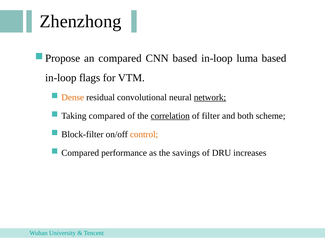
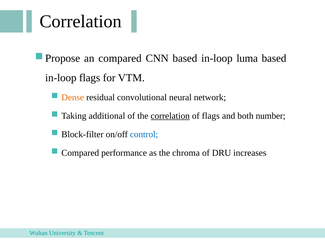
Zhenzhong: Zhenzhong -> Correlation (81, 21)
network underline: present -> none (210, 97)
Taking compared: compared -> additional (107, 116)
of filter: filter -> flags (211, 116)
scheme: scheme -> number (271, 116)
control colour: orange -> blue (144, 134)
savings: savings -> chroma (186, 153)
